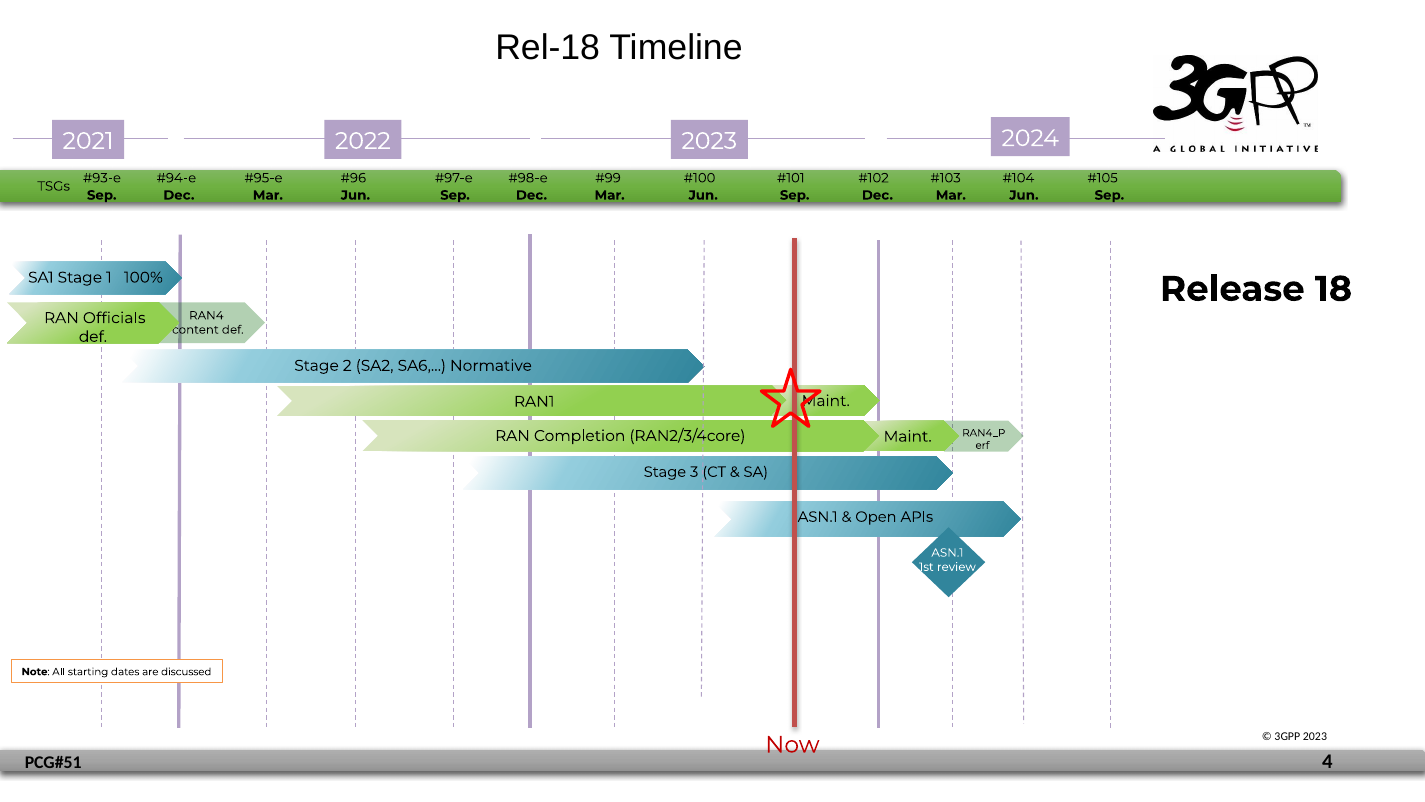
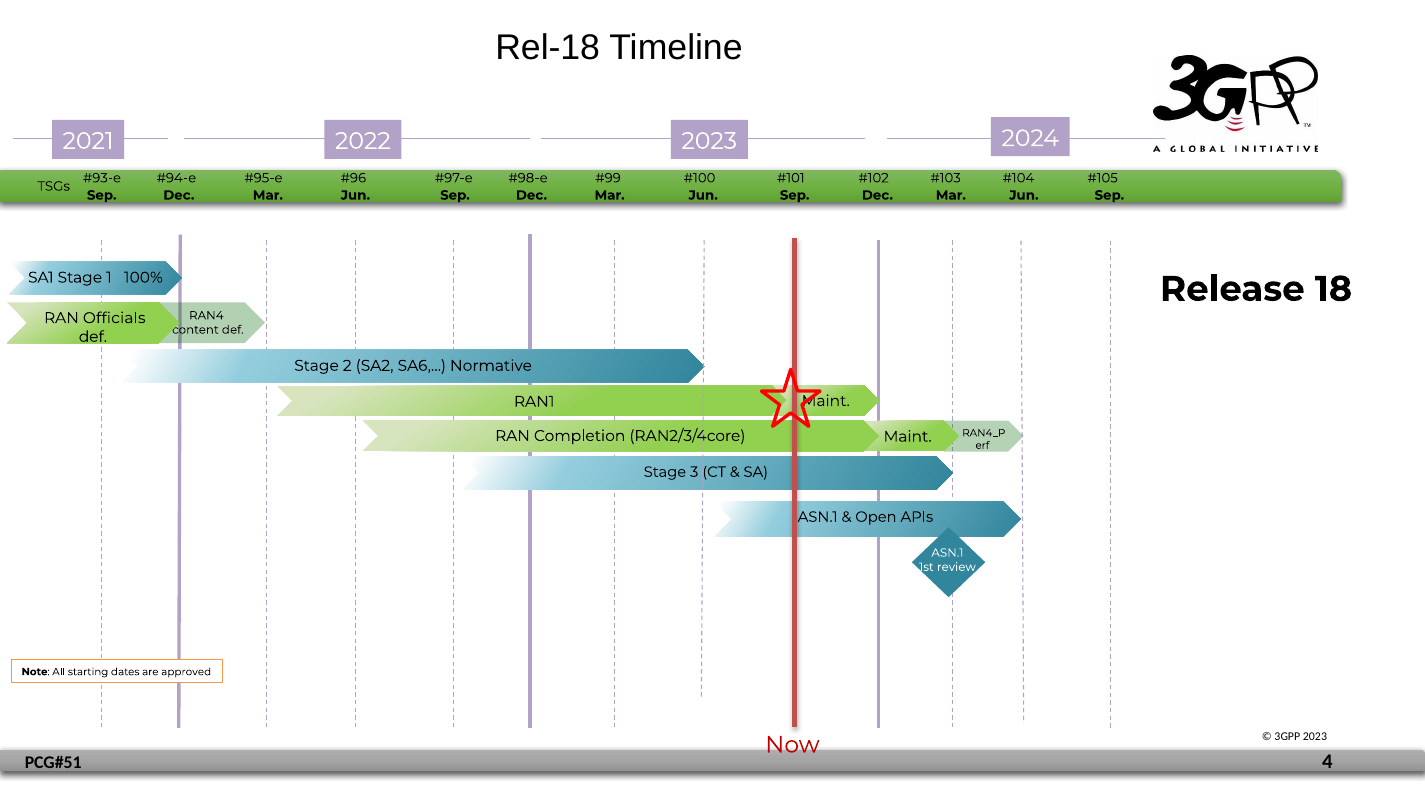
discussed: discussed -> approved (186, 671)
